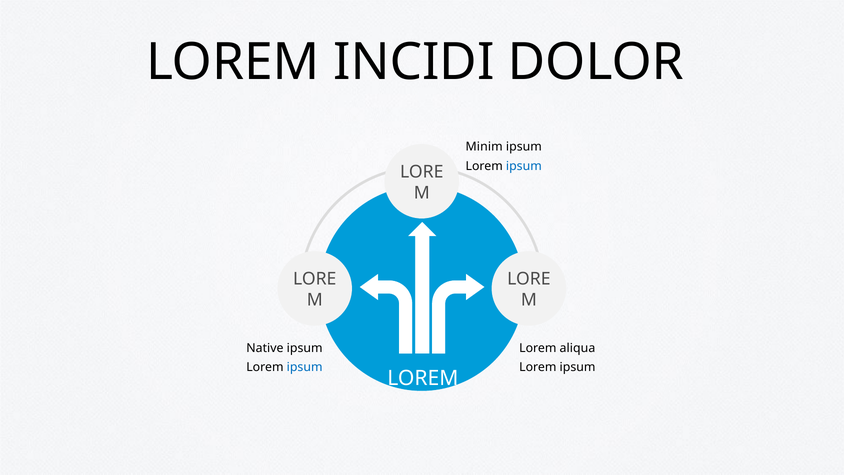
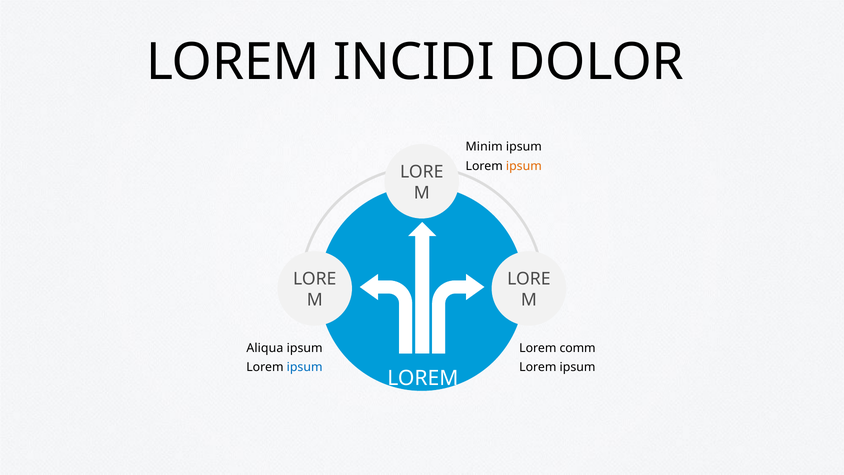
ipsum colour: blue -> orange (524, 166)
Native: Native -> Aliqua (265, 348)
aliqua: aliqua -> comm (578, 348)
